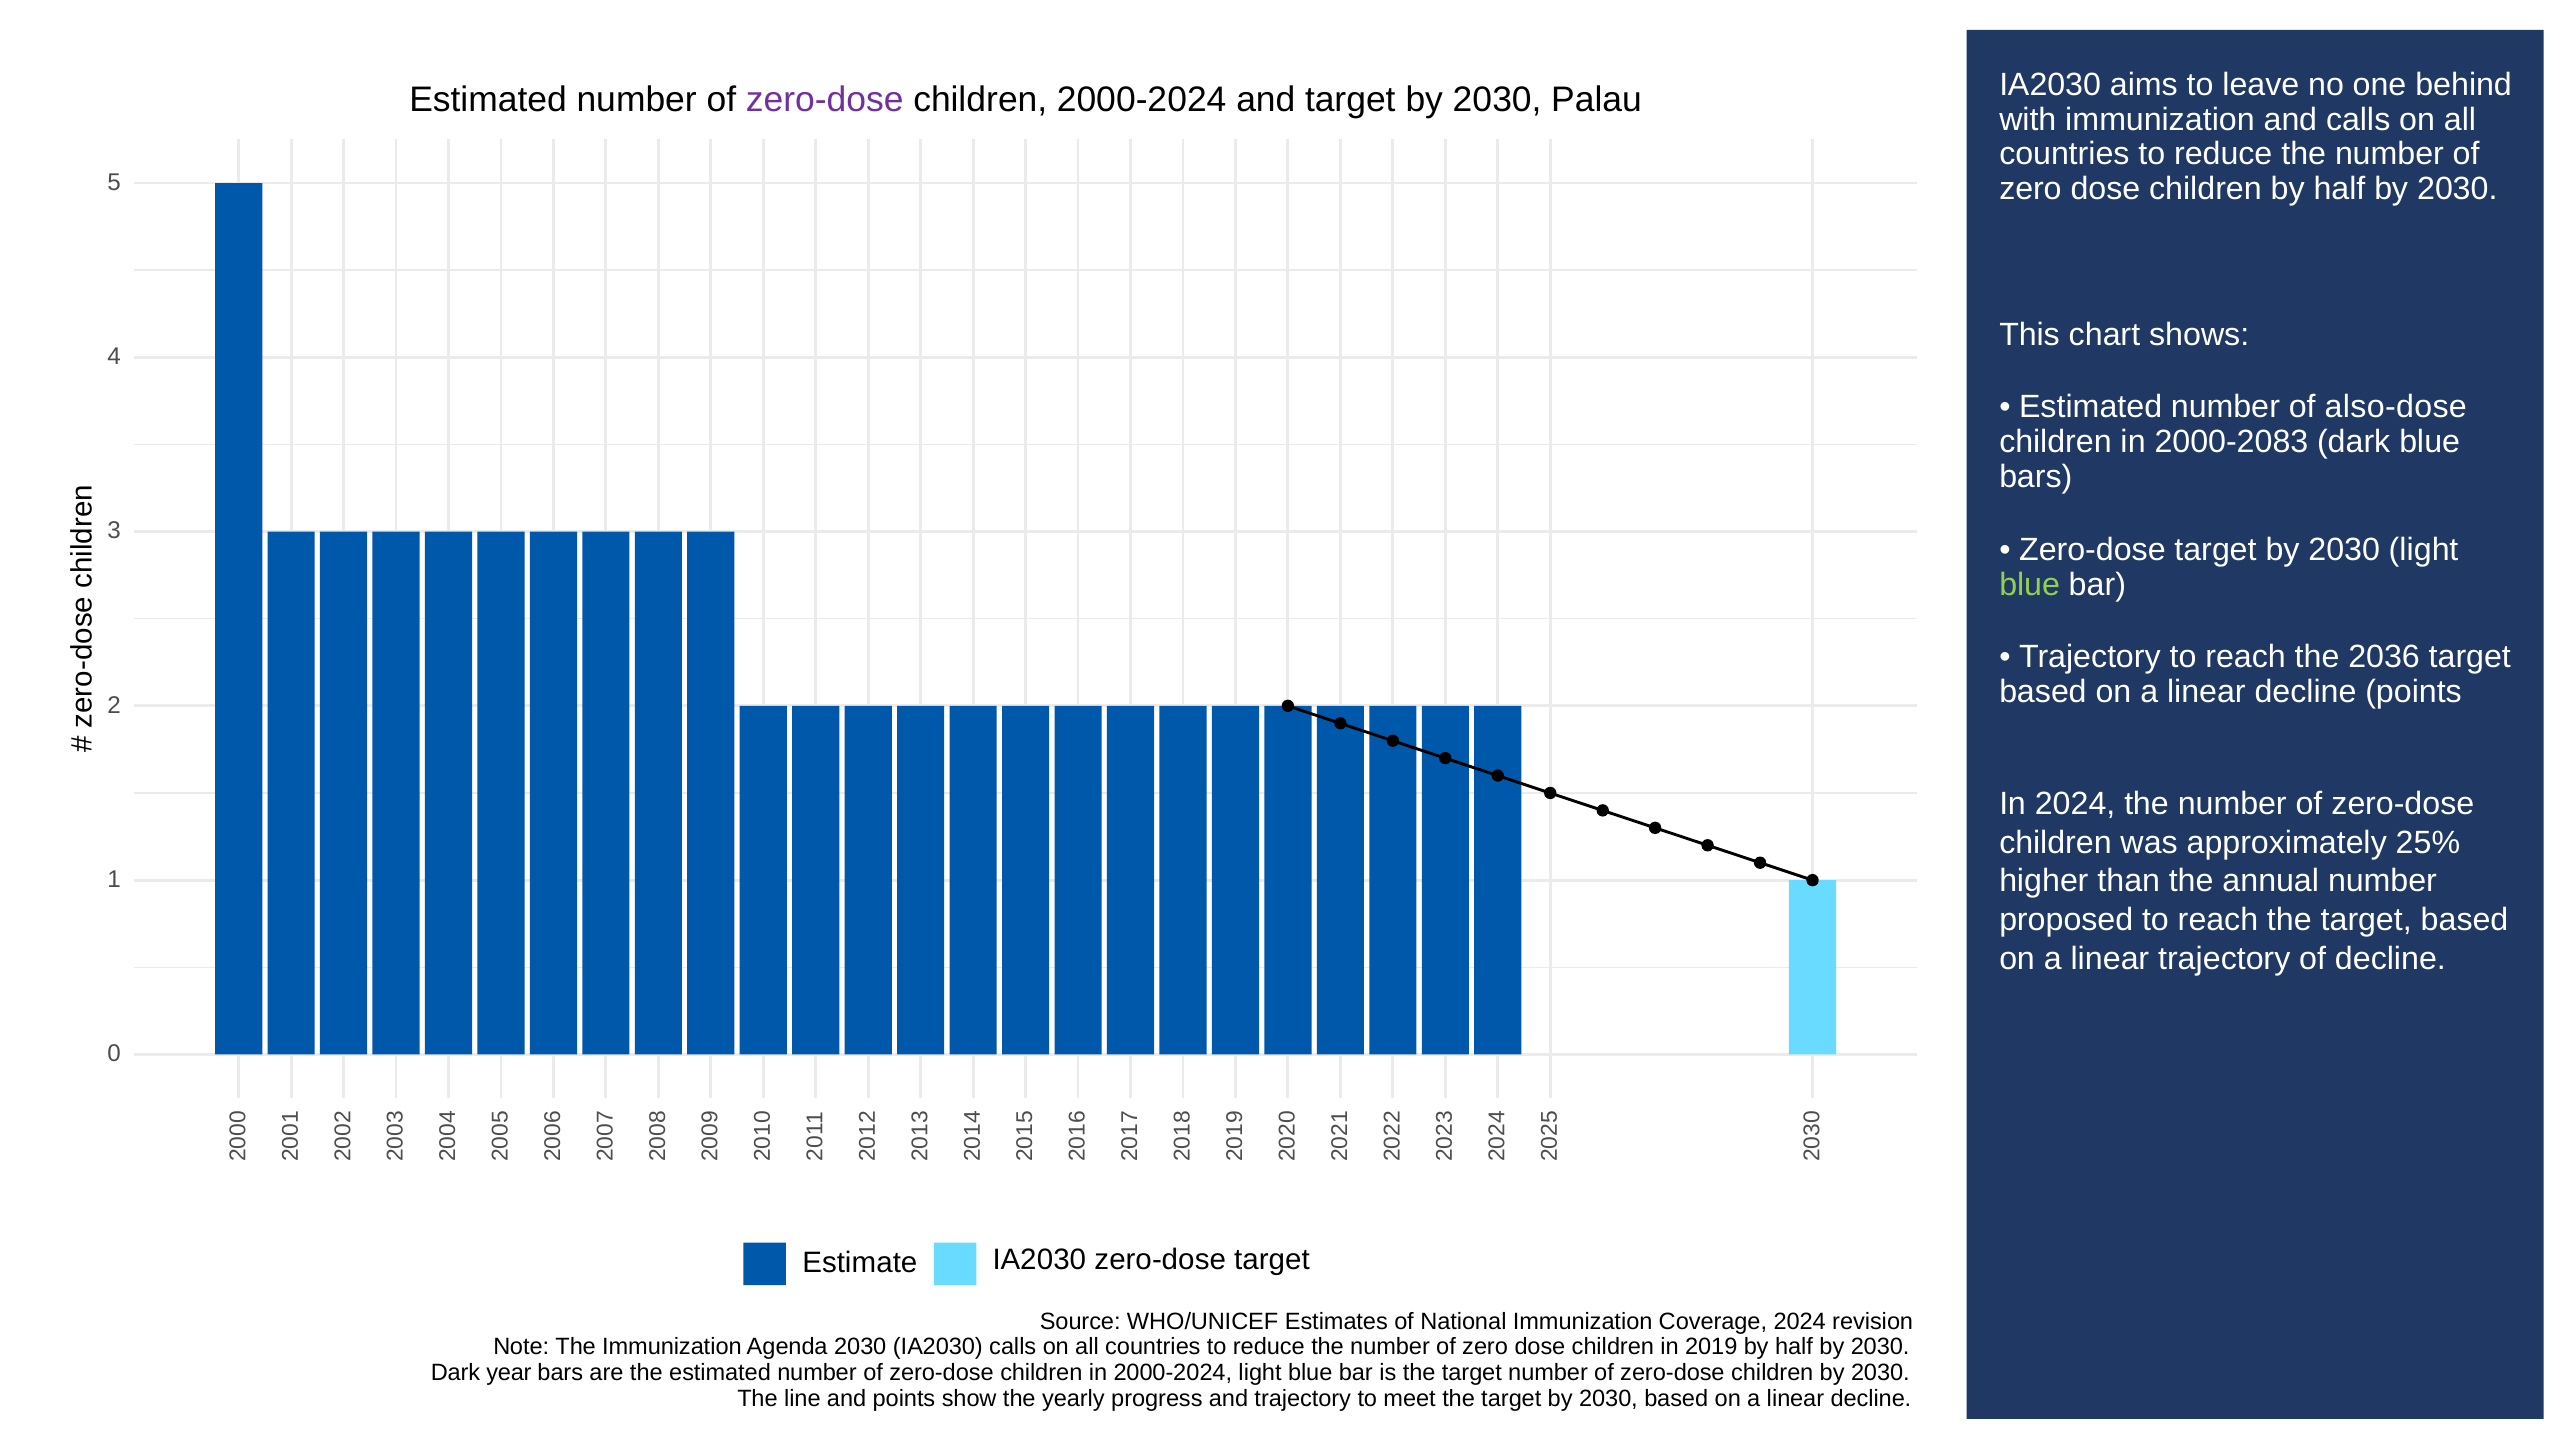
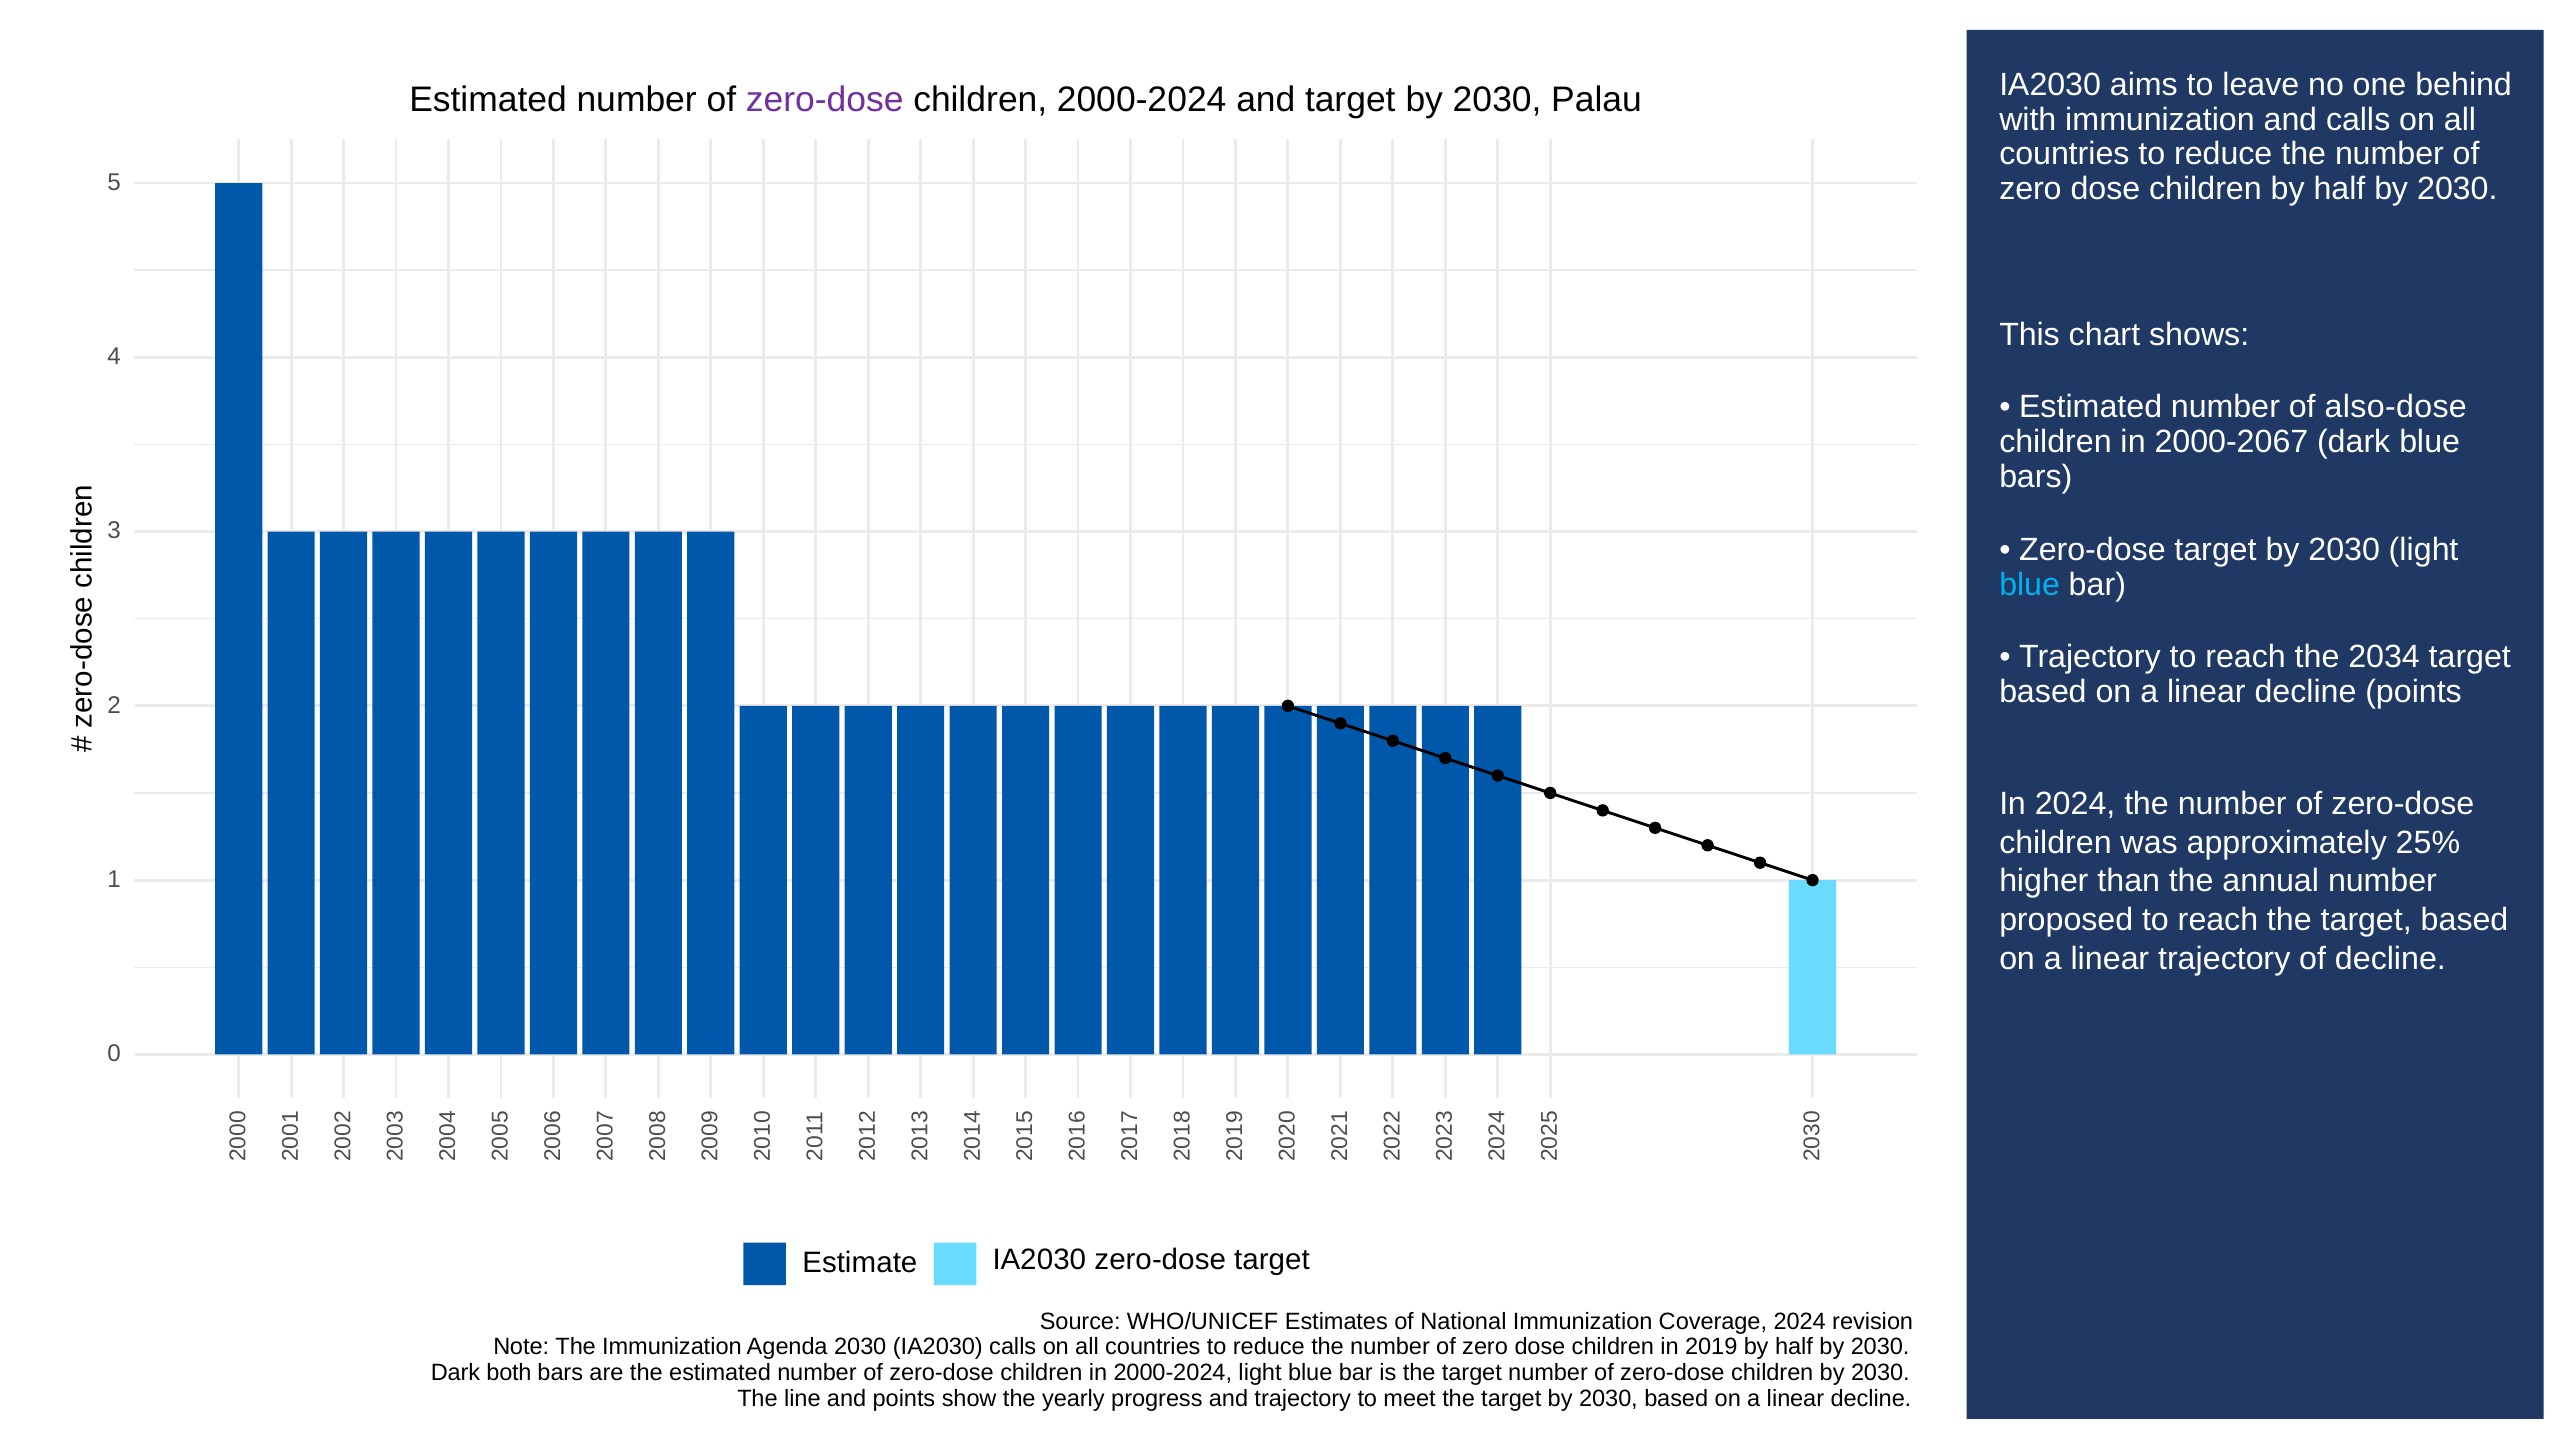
2000-2083: 2000-2083 -> 2000-2067 (2231, 442)
blue colour: light green -> light blue (2030, 584)
2036: 2036 -> 2034 (2384, 657)
year: year -> both (509, 1373)
